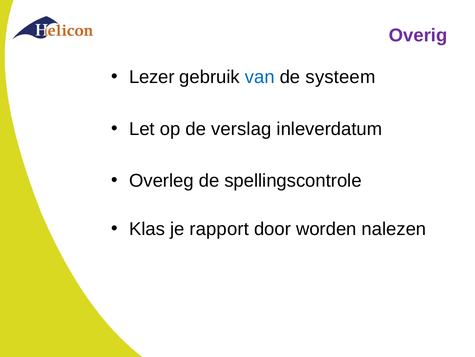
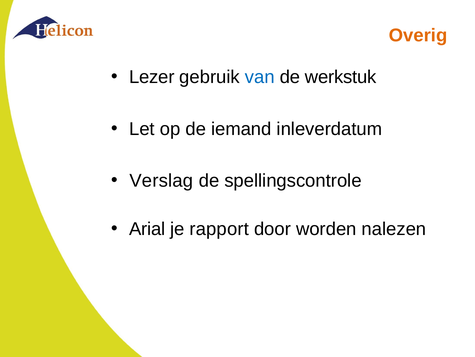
Overig colour: purple -> orange (418, 35)
systeem: systeem -> werkstuk (341, 77)
verslag: verslag -> iemand (241, 129)
Overleg: Overleg -> Verslag (161, 180)
Klas: Klas -> Arial (147, 229)
